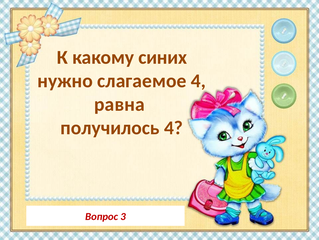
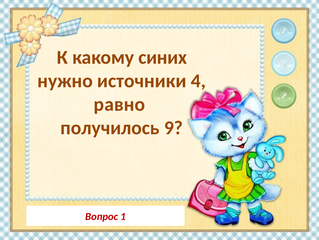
слагаемое: слагаемое -> источники (142, 81)
равна: равна -> равно (119, 104)
получилось 4: 4 -> 9 (173, 128)
3: 3 -> 1 (123, 216)
